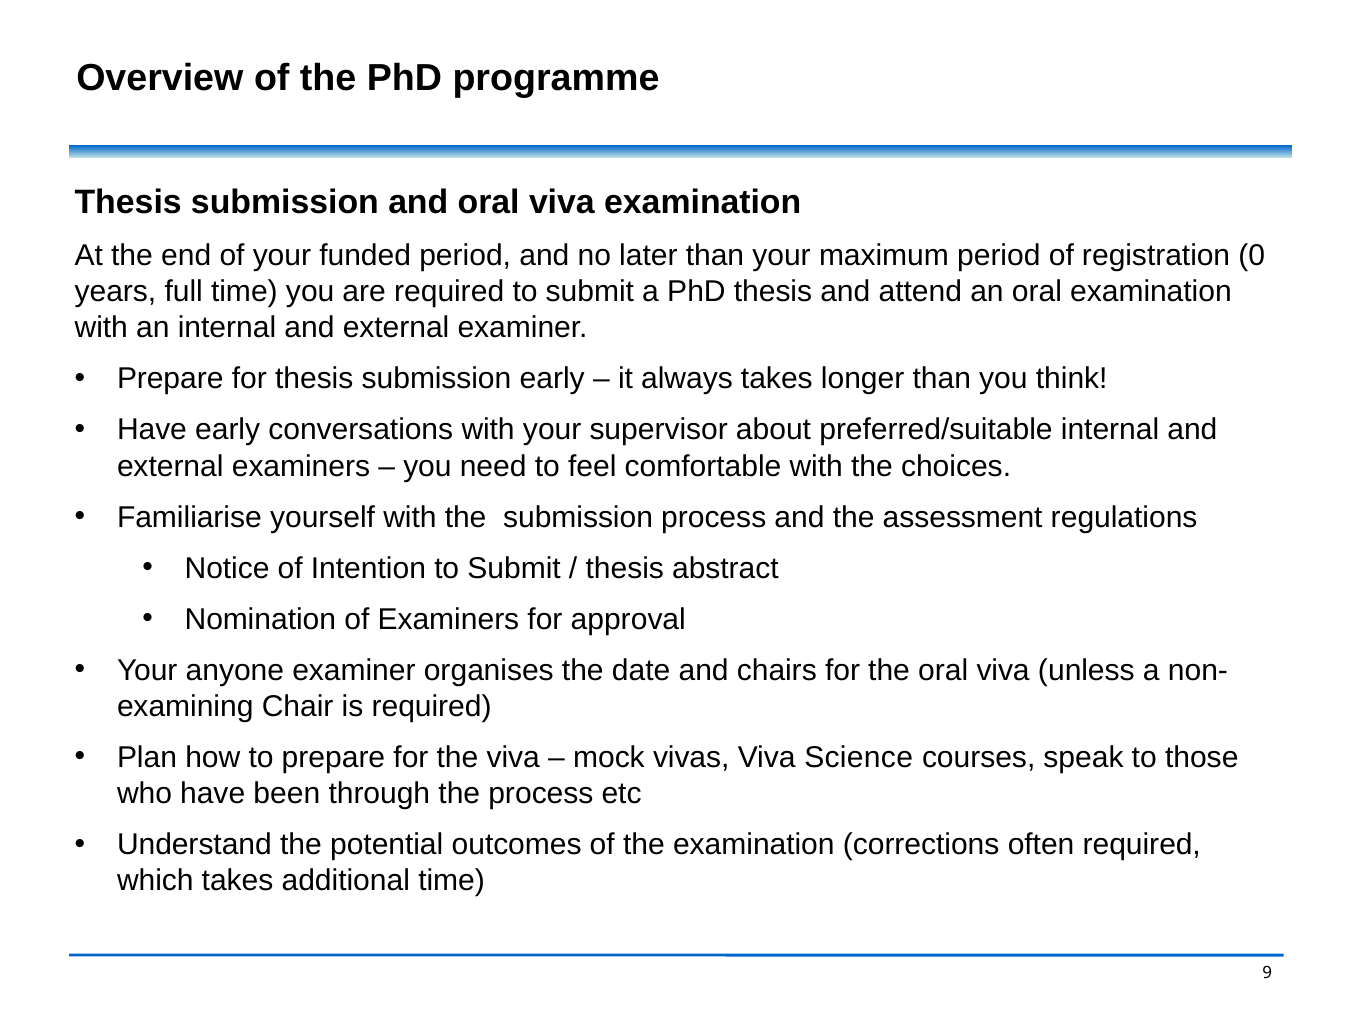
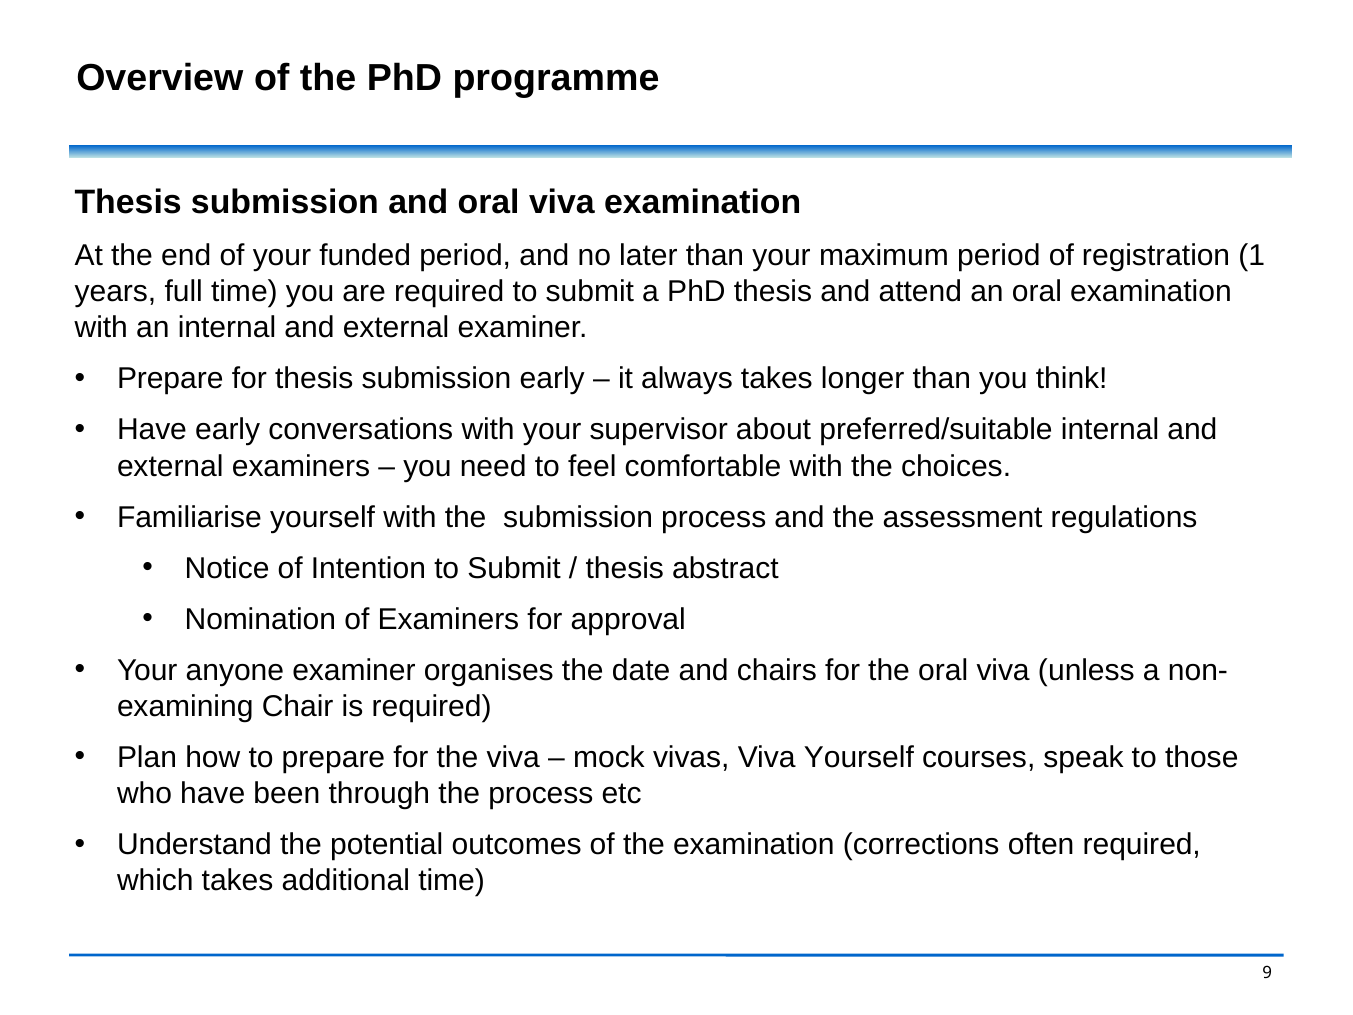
0: 0 -> 1 (1252, 256)
Viva Science: Science -> Yourself (859, 758)
